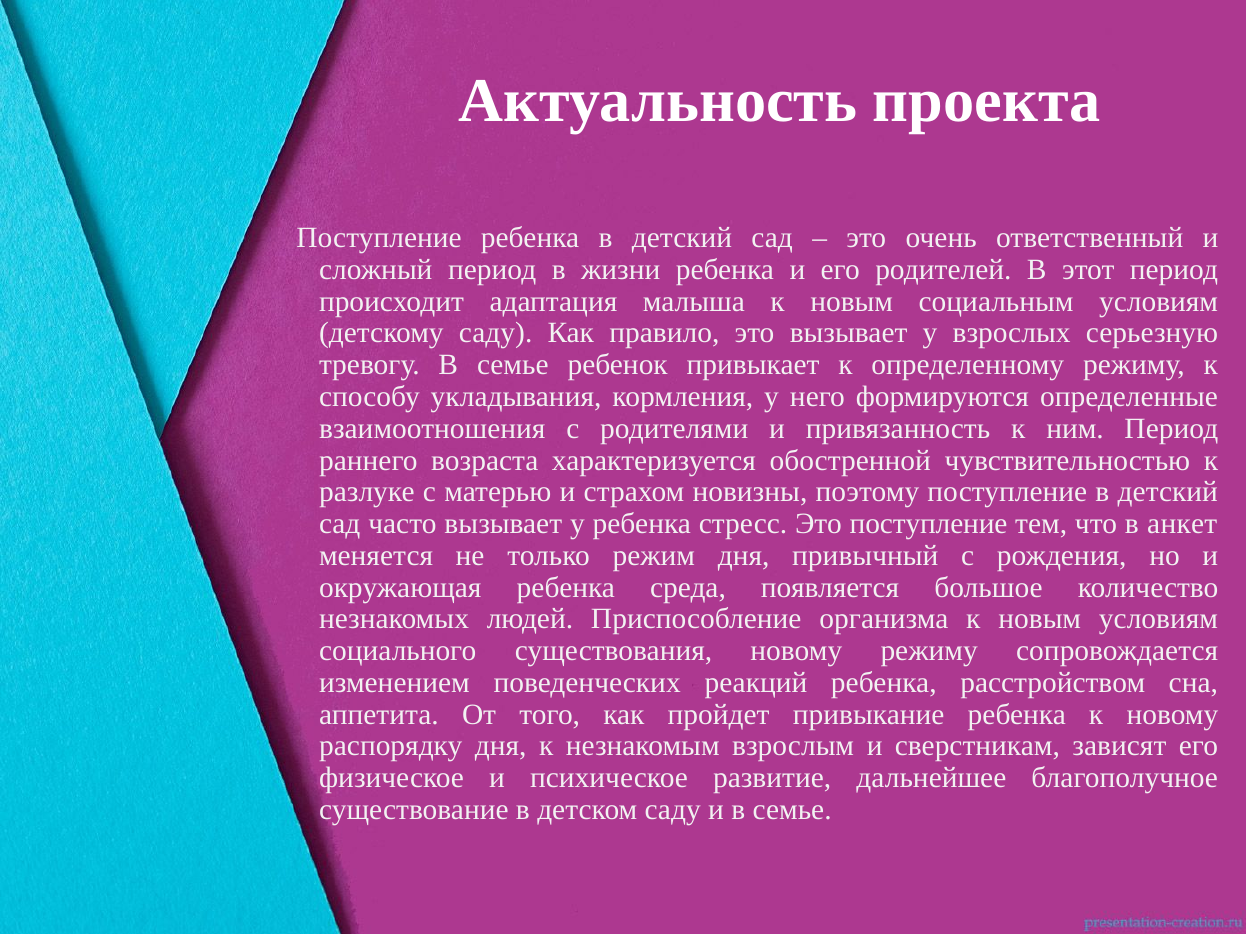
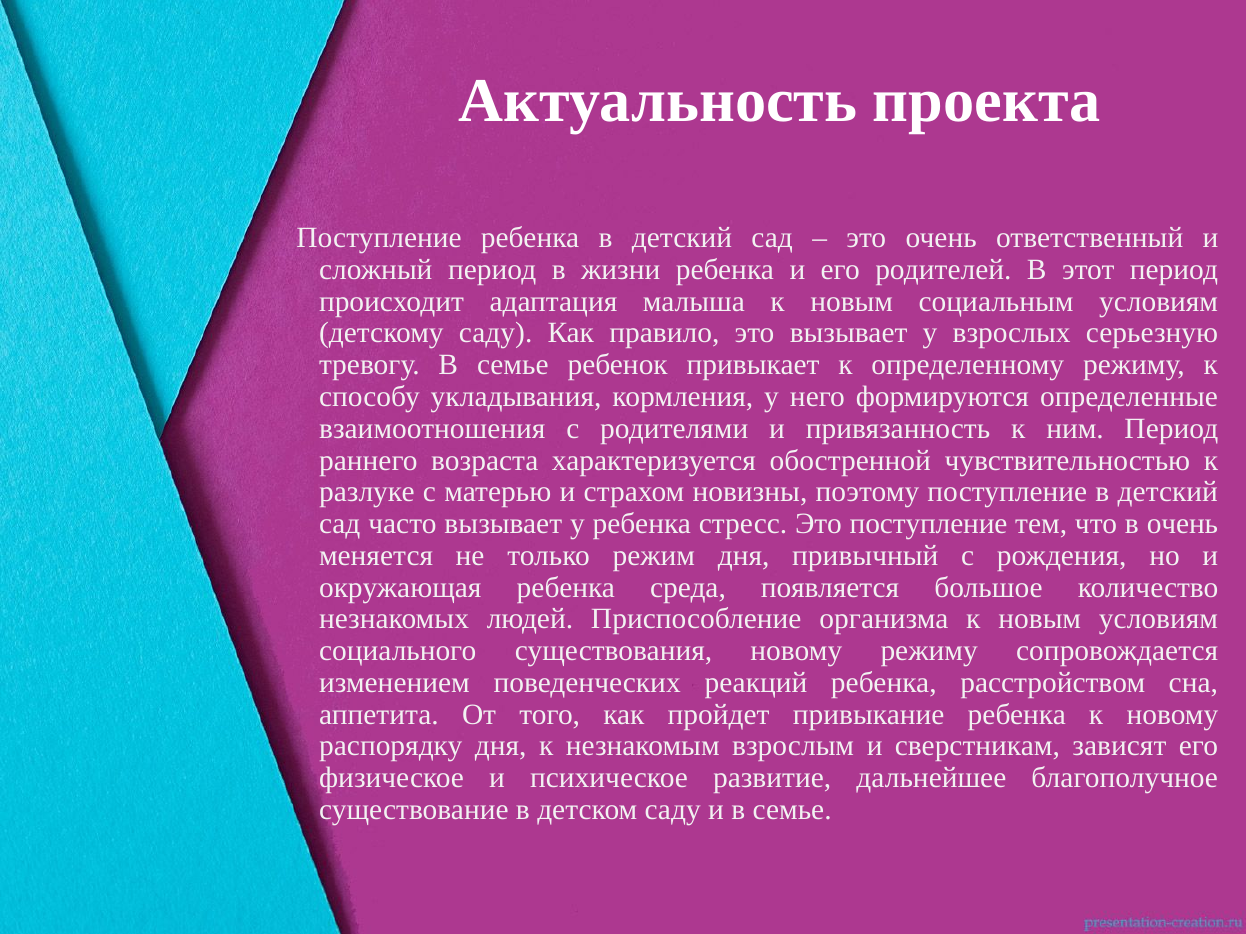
в анкет: анкет -> очень (1182, 524)
